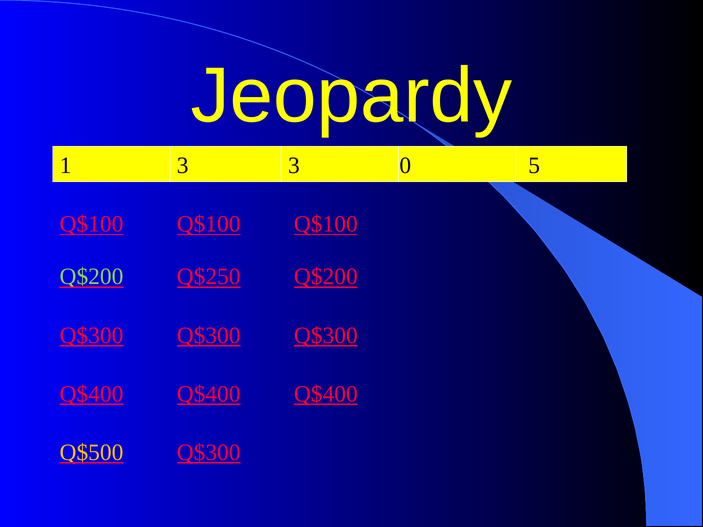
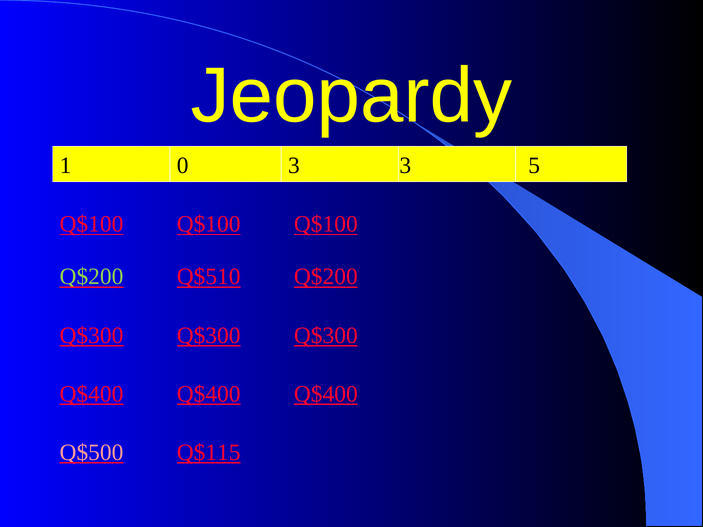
1 3: 3 -> 0 (183, 166)
3 0: 0 -> 3 (405, 166)
Q$250: Q$250 -> Q$510 (209, 277)
Q$500 colour: yellow -> pink (92, 453)
Q$300: Q$300 -> Q$115 (209, 453)
